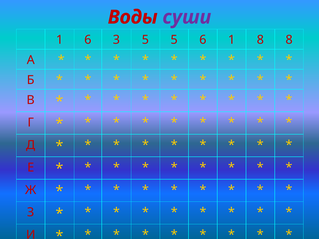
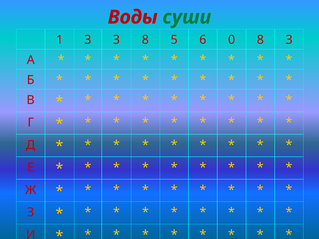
суши colour: purple -> green (187, 17)
1 6: 6 -> 3 (88, 40)
3 5: 5 -> 8 (146, 40)
6 1: 1 -> 0 (232, 40)
8 8: 8 -> 3 (289, 40)
